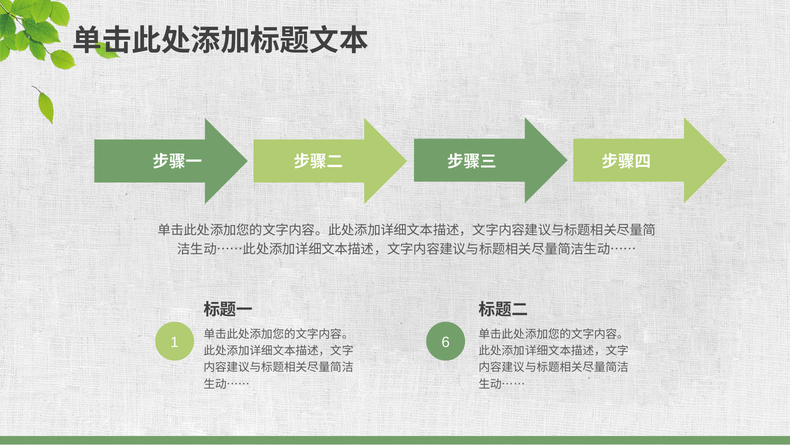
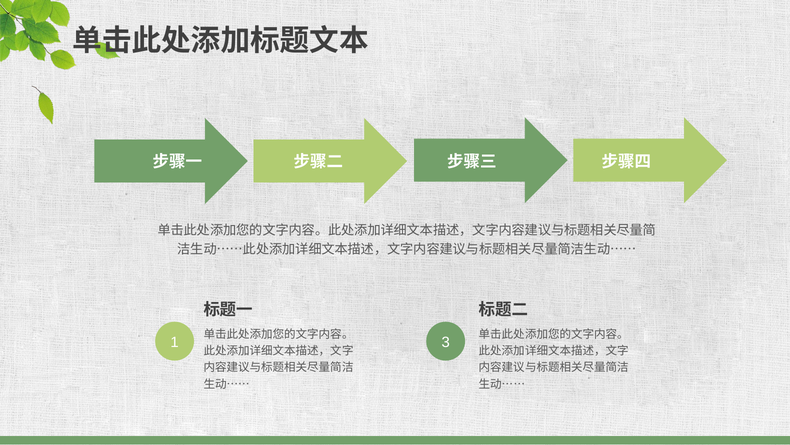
6: 6 -> 3 (446, 342)
